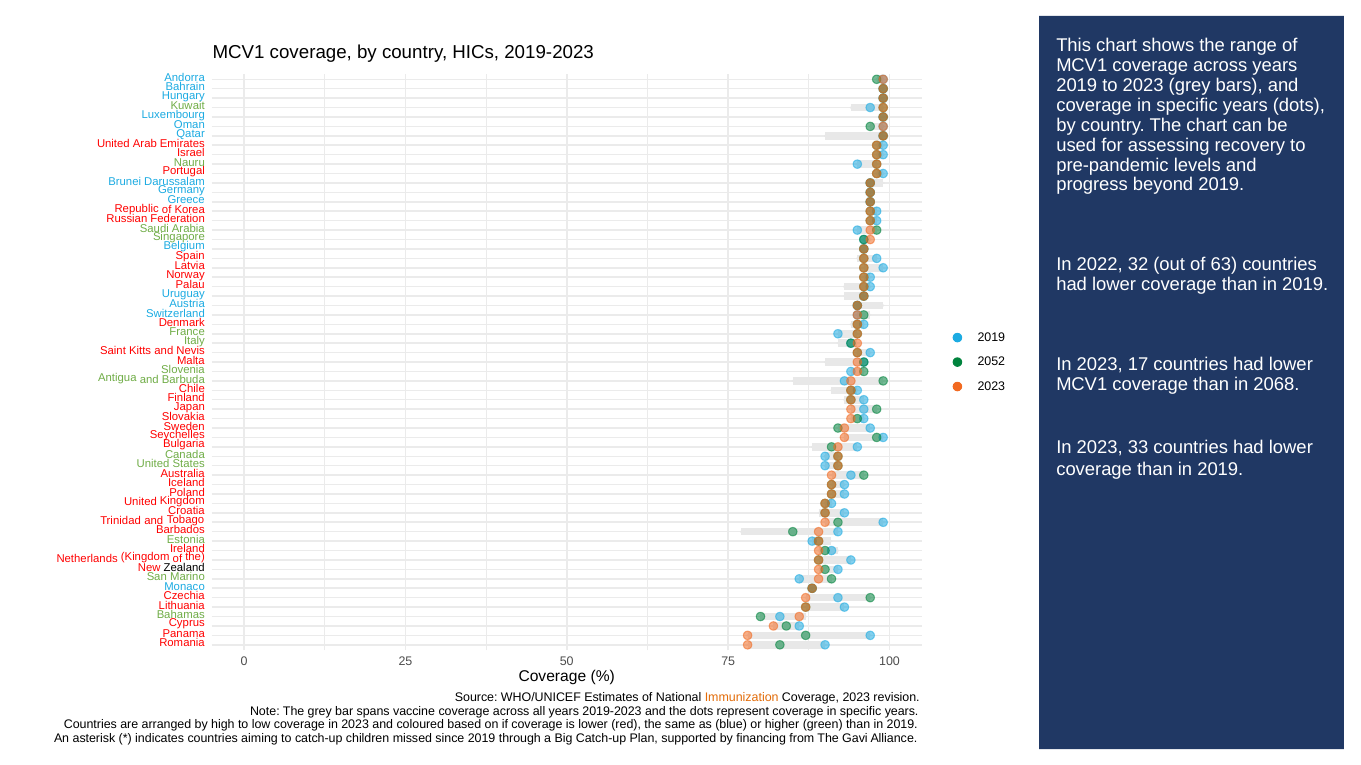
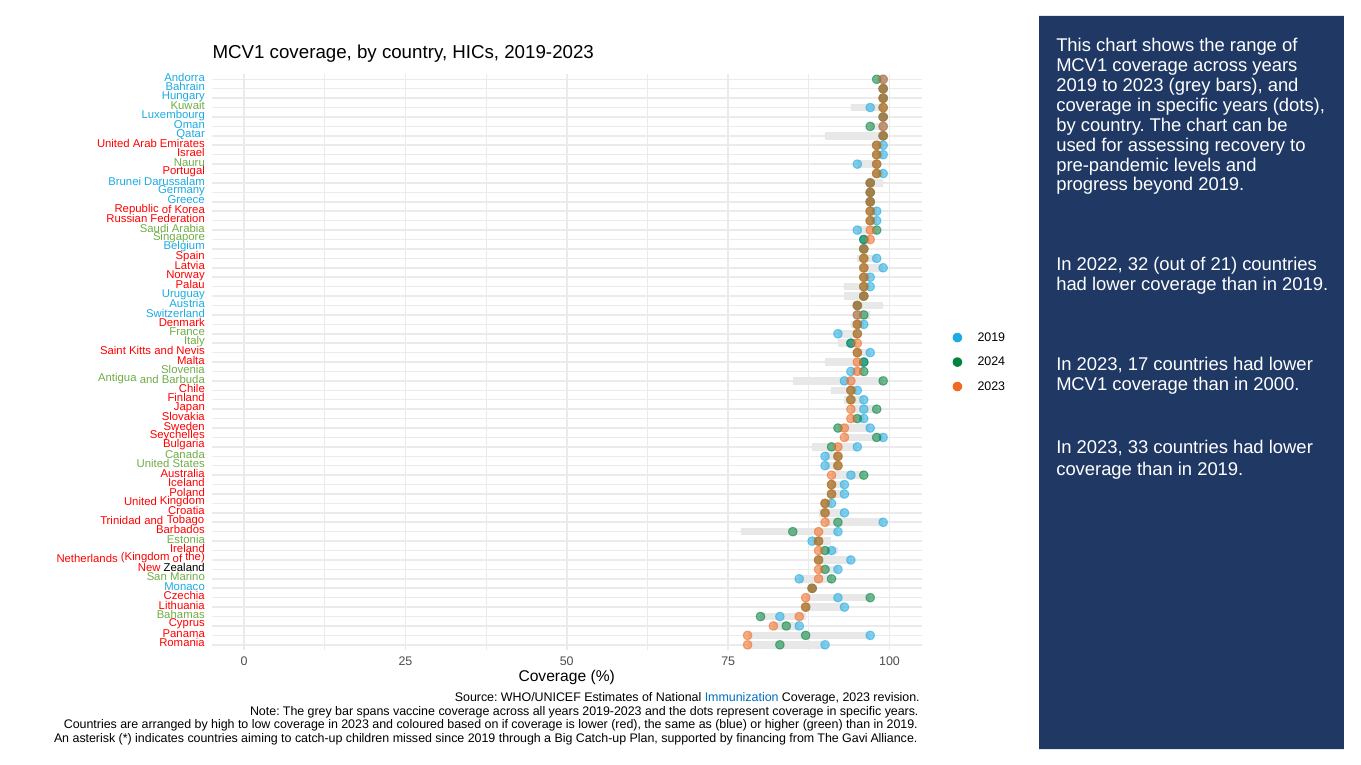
63: 63 -> 21 (1224, 265)
2052: 2052 -> 2024 (991, 362)
2068: 2068 -> 2000 (1276, 385)
Immunization colour: orange -> blue (742, 698)
